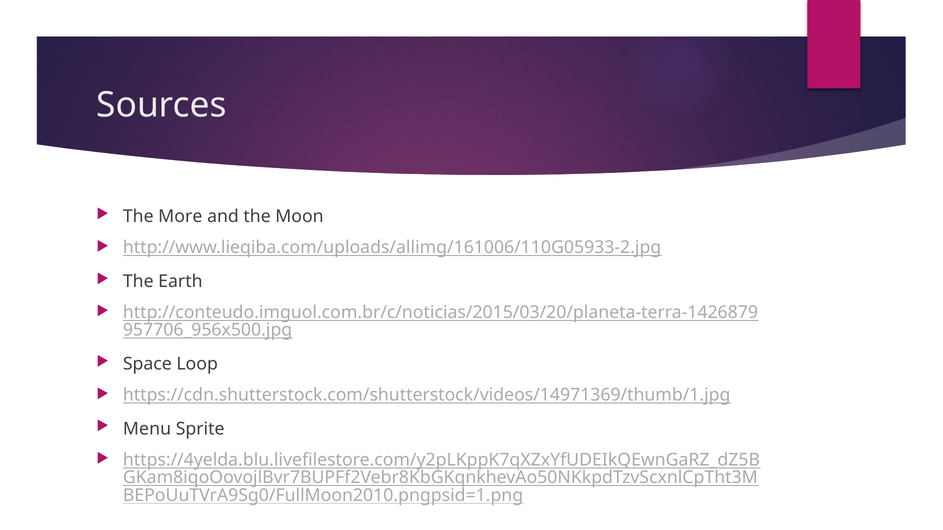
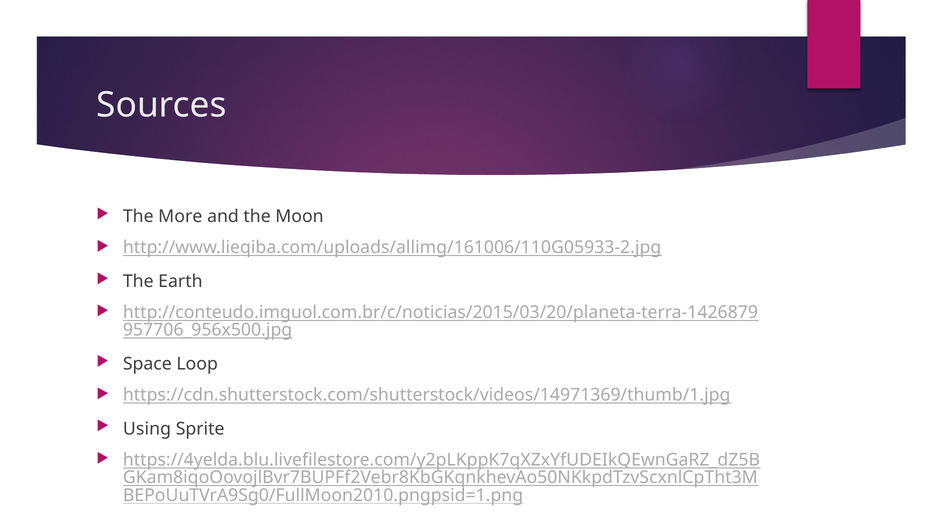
Menu: Menu -> Using (147, 429)
